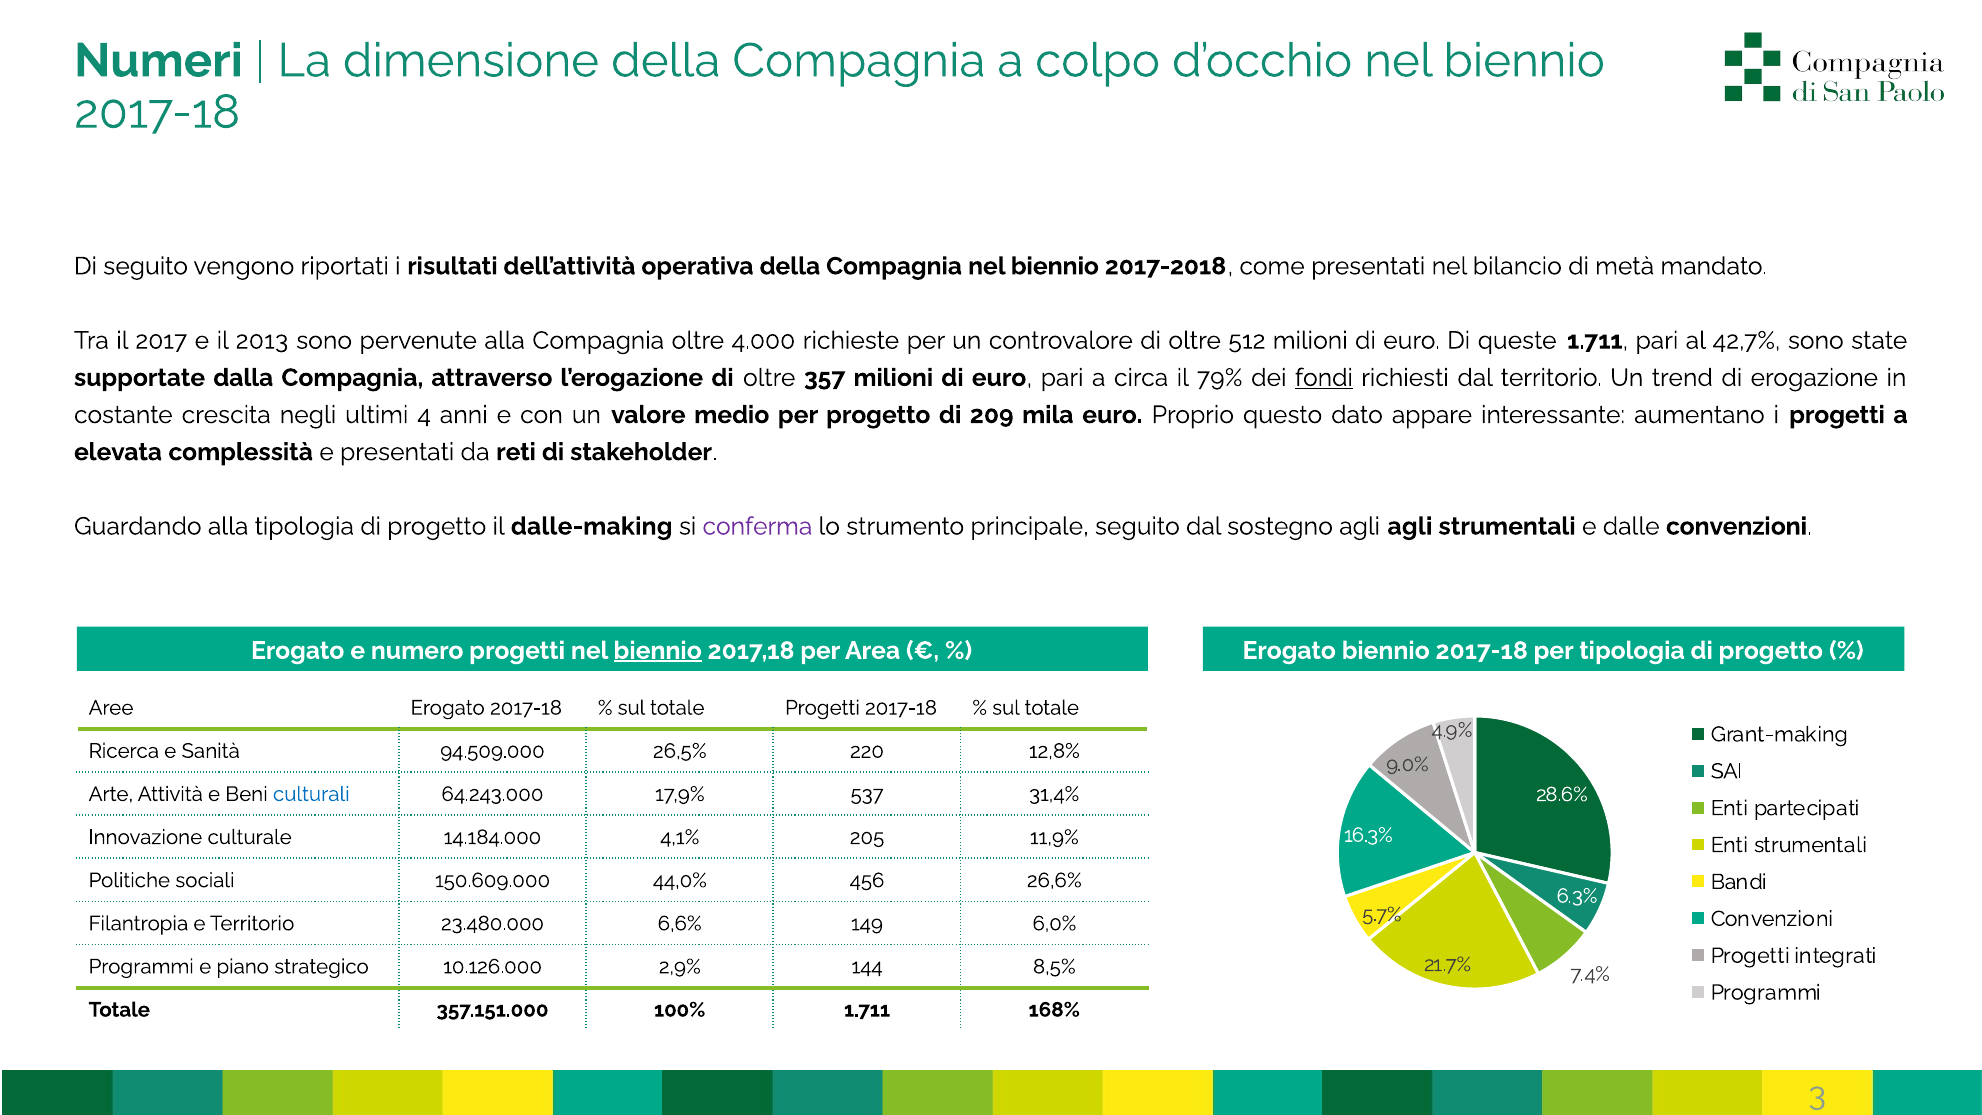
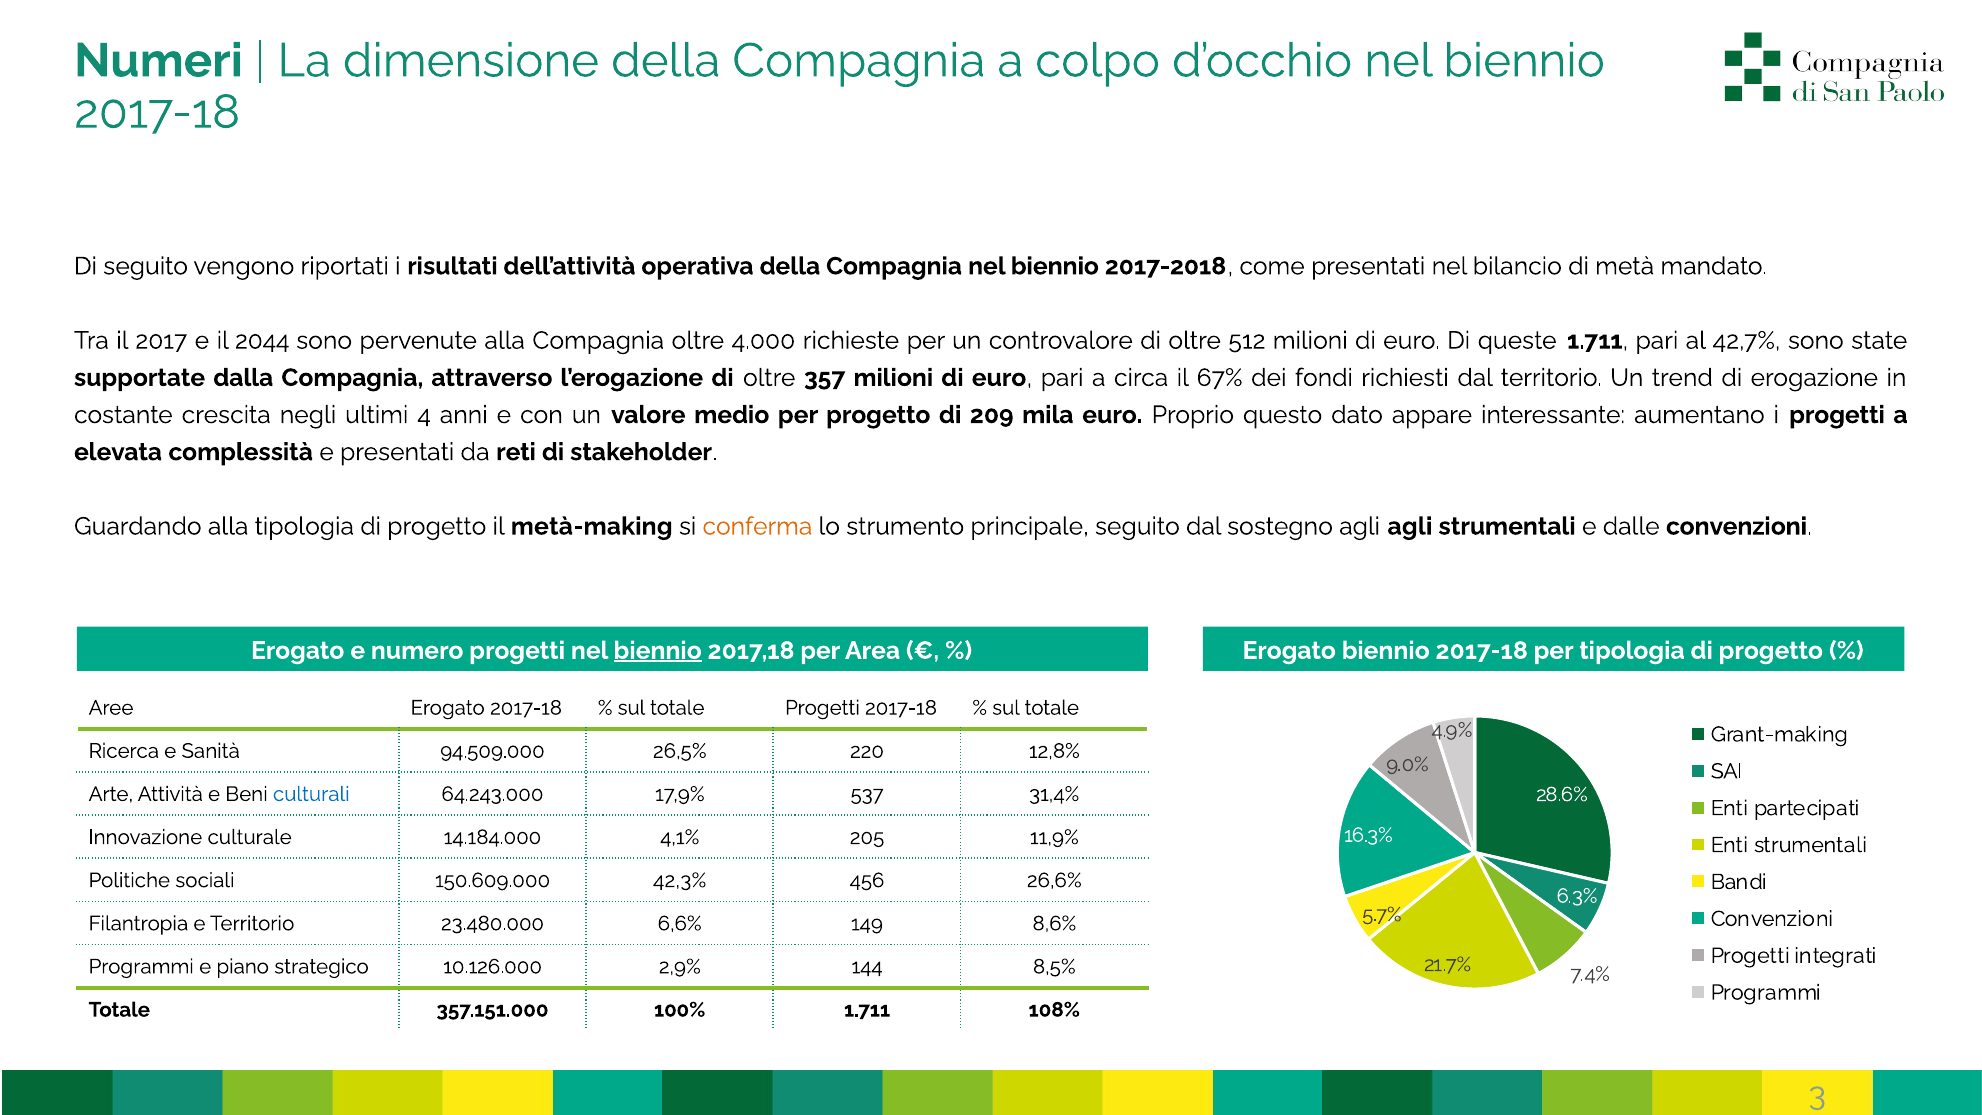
2013: 2013 -> 2044 (262, 341)
79%: 79% -> 67% (1220, 378)
fondi underline: present -> none (1324, 378)
dalle-making: dalle-making -> metà-making (592, 526)
conferma colour: purple -> orange (757, 526)
44,0%: 44,0% -> 42,3% (680, 880)
6,0%: 6,0% -> 8,6% (1054, 923)
168%: 168% -> 108% (1054, 1010)
